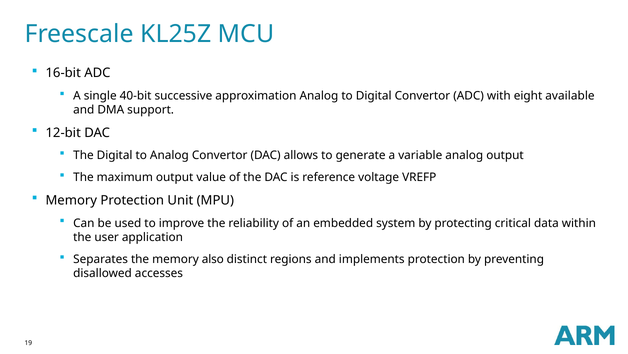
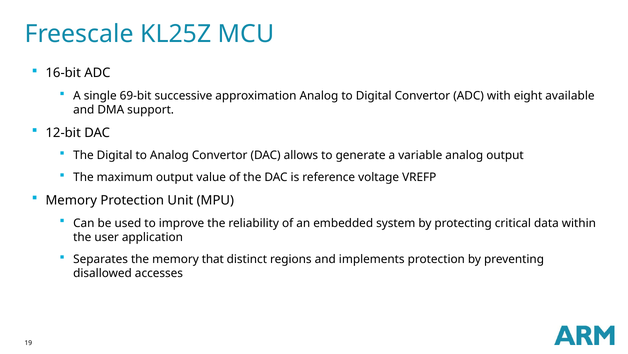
40-bit: 40-bit -> 69-bit (136, 96)
also: also -> that (213, 259)
